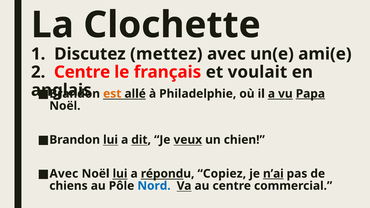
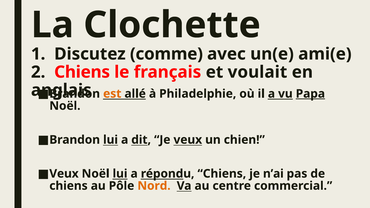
mettez: mettez -> comme (166, 54)
2 Centre: Centre -> Chiens (82, 72)
Avec: Avec -> Veux (64, 174)
répondu Copiez: Copiez -> Chiens (222, 174)
n’ai underline: present -> none (273, 174)
Nord colour: blue -> orange (154, 186)
